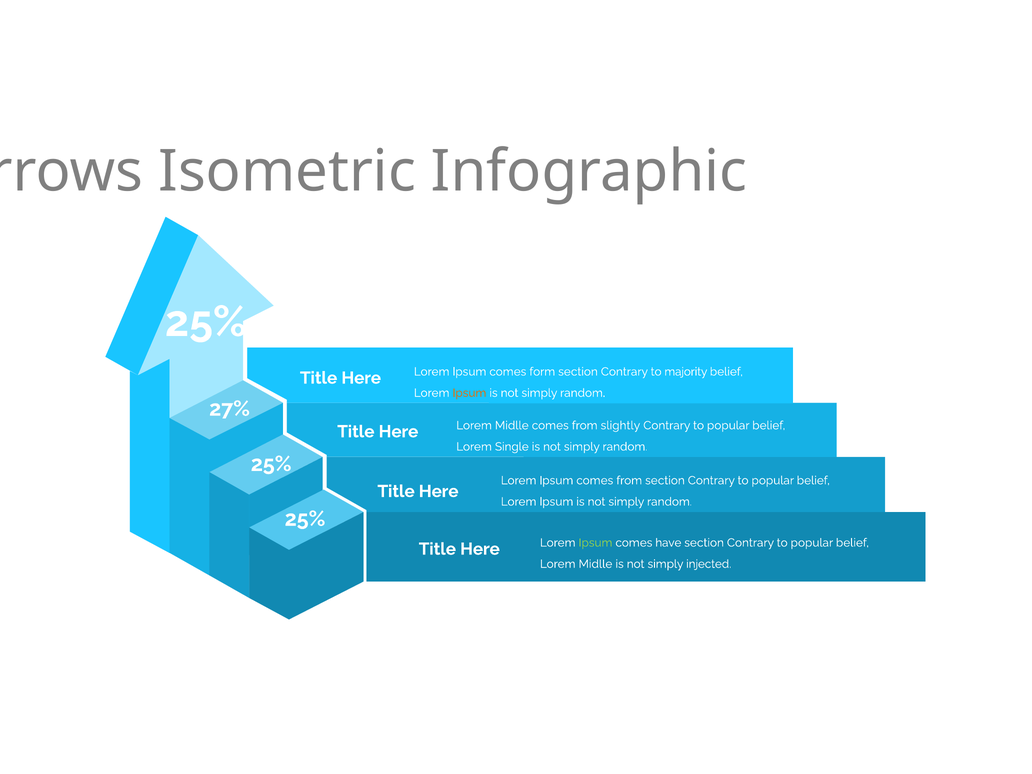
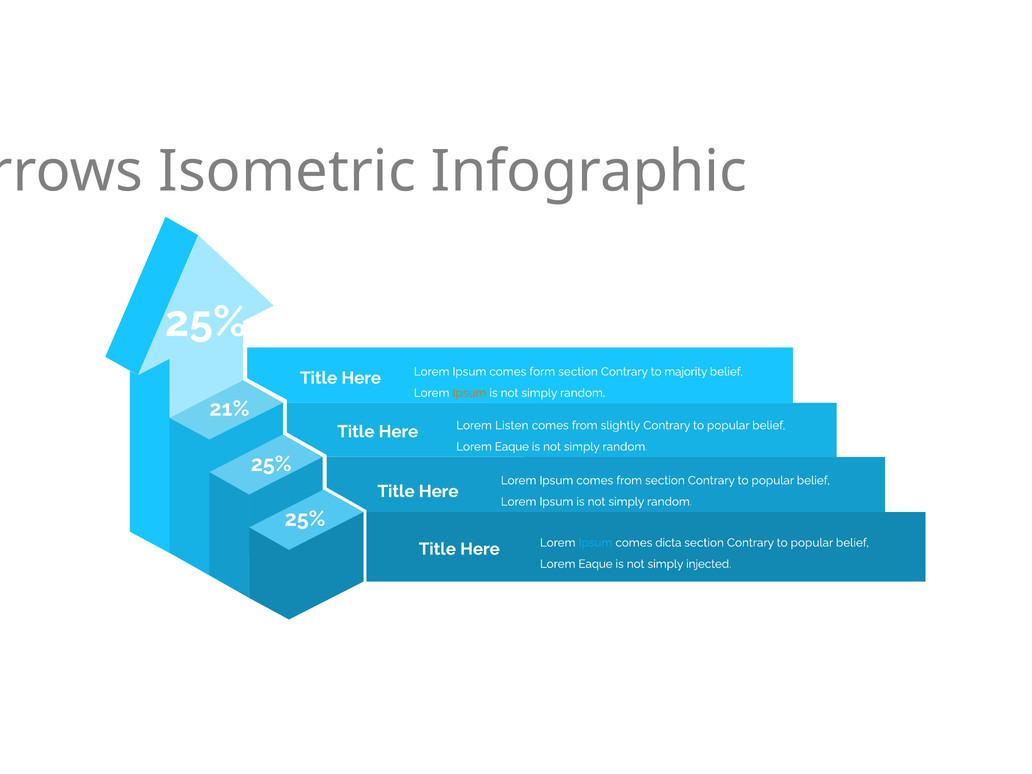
27%: 27% -> 21% (229, 409)
Here Lorem Midlle: Midlle -> Listen (512, 425)
Single: Single -> Eaque (512, 447)
Ipsum colour: light green -> light blue (595, 543)
have: have -> dicta (668, 543)
Midlle: Midlle -> Eaque (596, 564)
